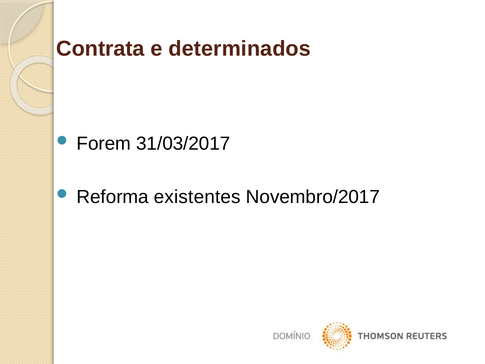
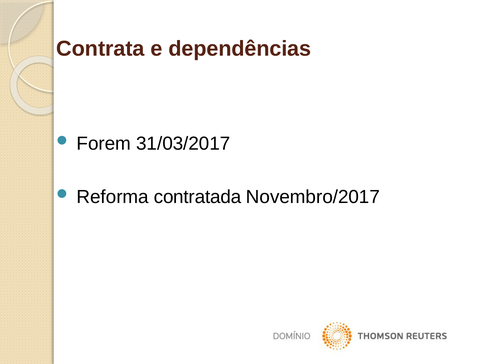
determinados: determinados -> dependências (240, 49)
existentes: existentes -> contratada (197, 197)
